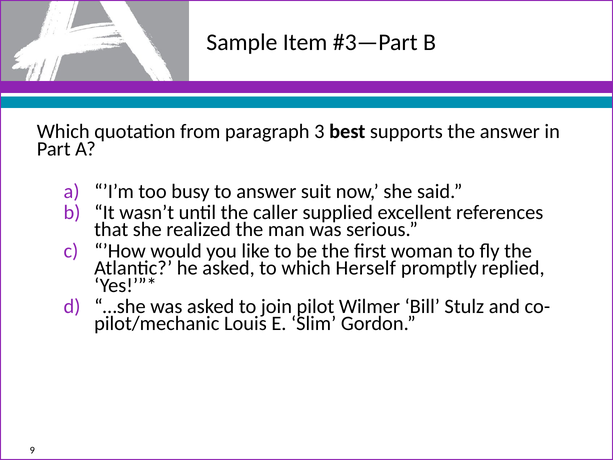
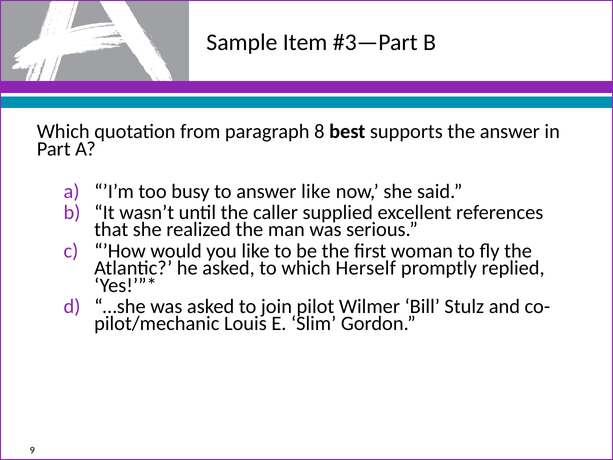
3: 3 -> 8 (319, 132)
answer suit: suit -> like (316, 191)
